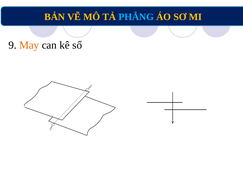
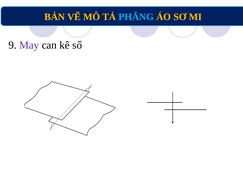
May colour: orange -> purple (29, 45)
